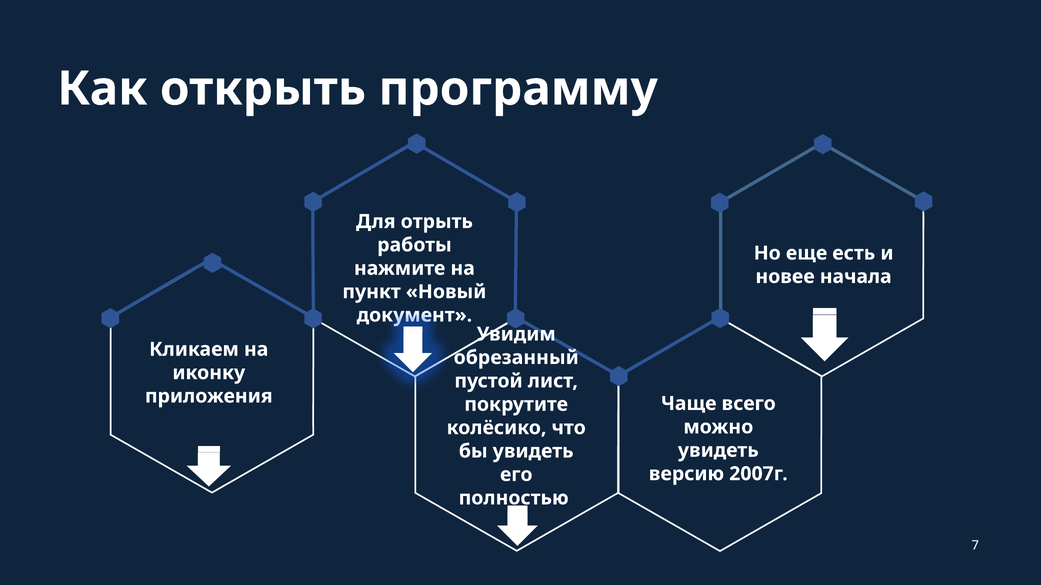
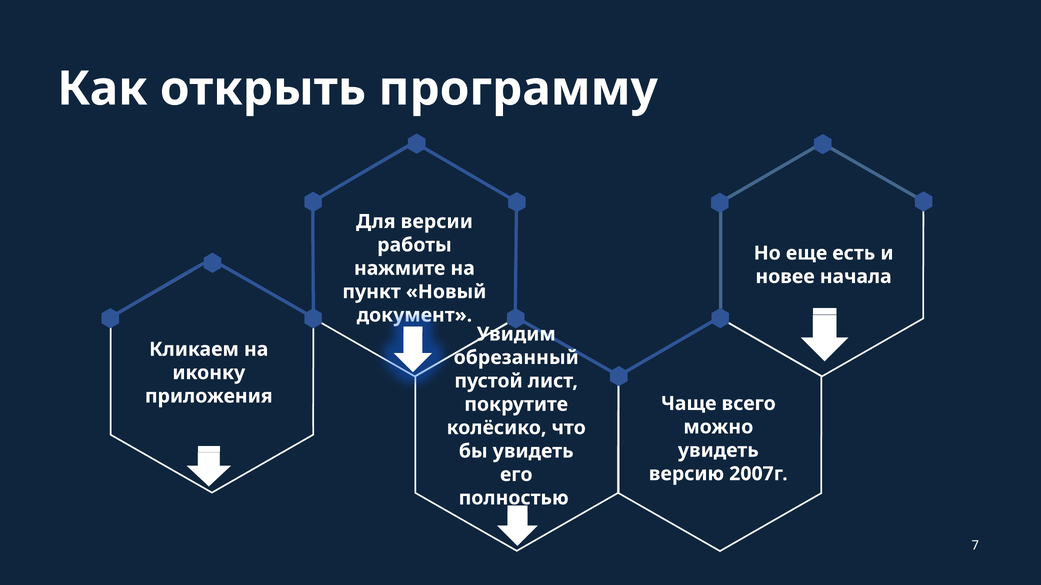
отрыть: отрыть -> версии (437, 222)
